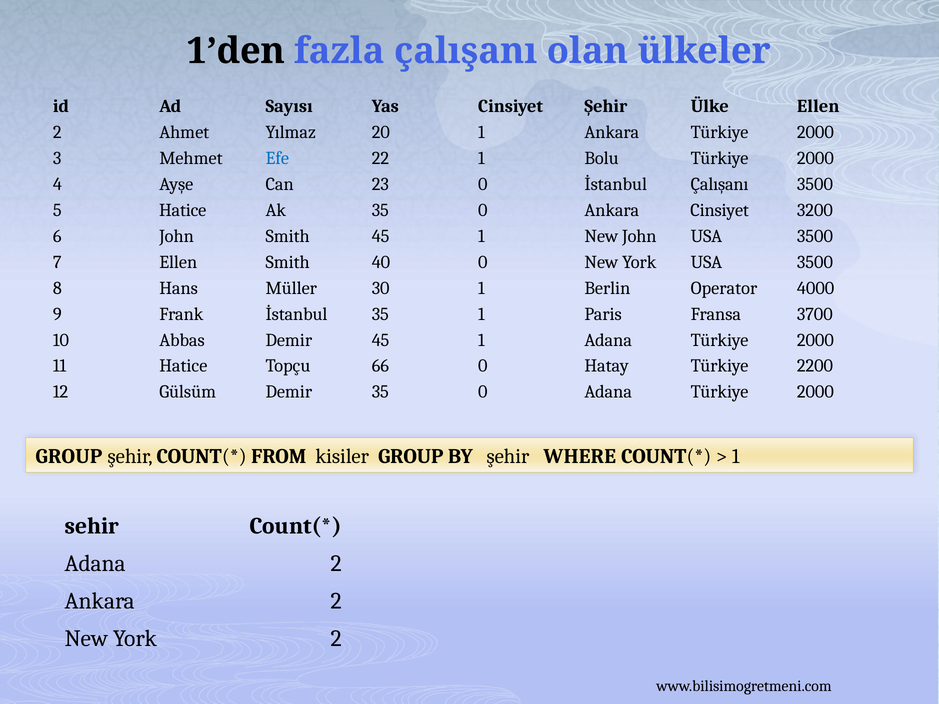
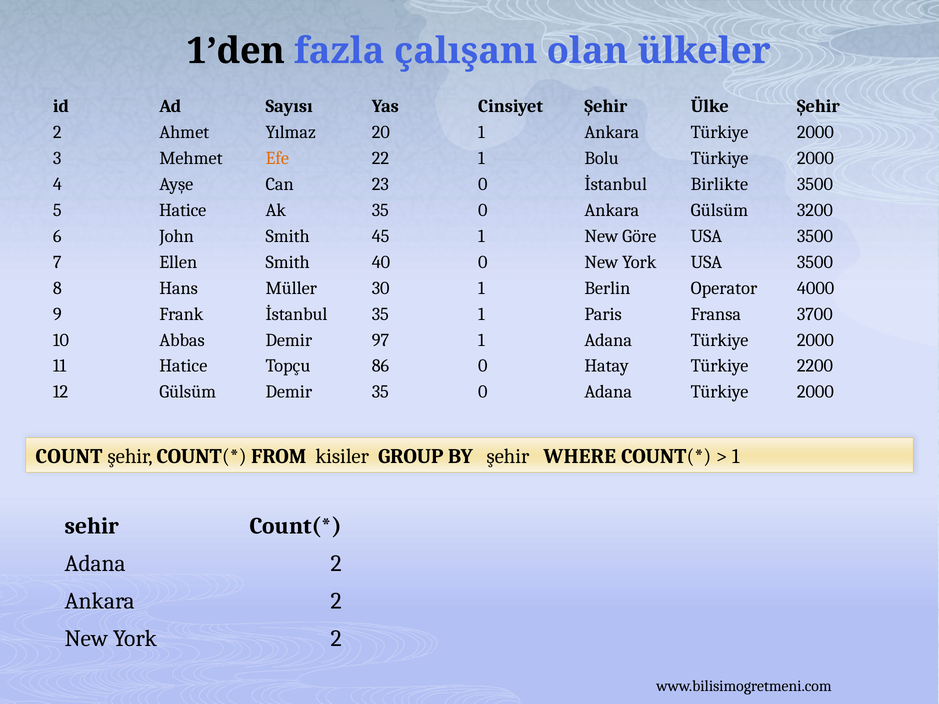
Ülke Ellen: Ellen -> Şehir (818, 106)
Efe colour: blue -> orange (277, 158)
İstanbul Çalışanı: Çalışanı -> Birlikte (719, 184)
Ankara Cinsiyet: Cinsiyet -> Gülsüm (719, 210)
New John: John -> Göre (639, 236)
Demir 45: 45 -> 97 (380, 340)
66: 66 -> 86 (380, 366)
GROUP: GROUP -> COUNT (69, 457)
